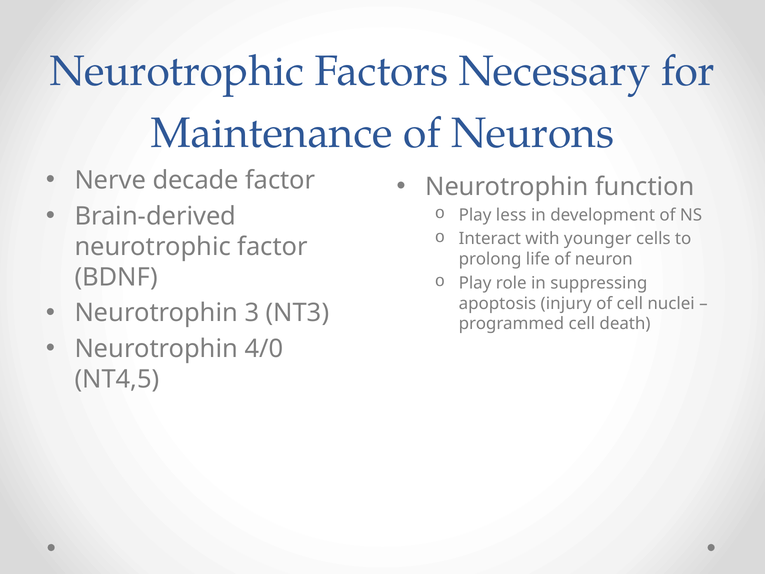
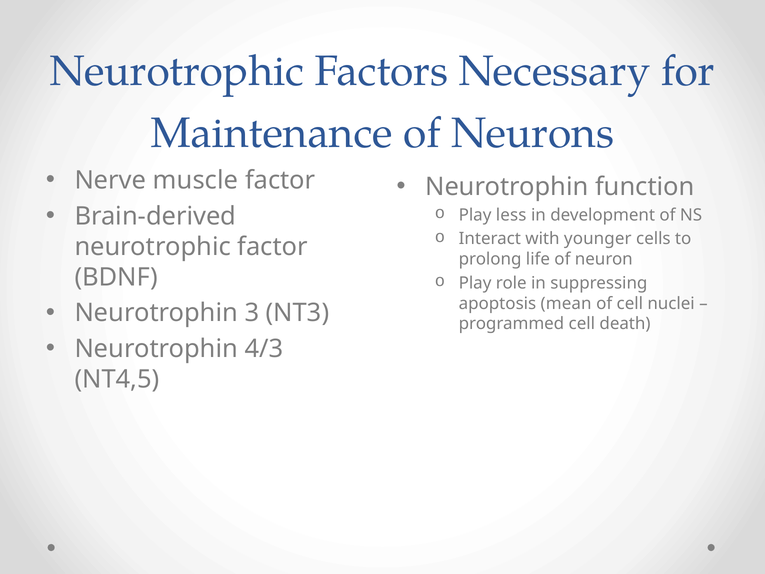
decade: decade -> muscle (196, 180)
injury: injury -> mean (566, 303)
4/0: 4/0 -> 4/3 (264, 349)
